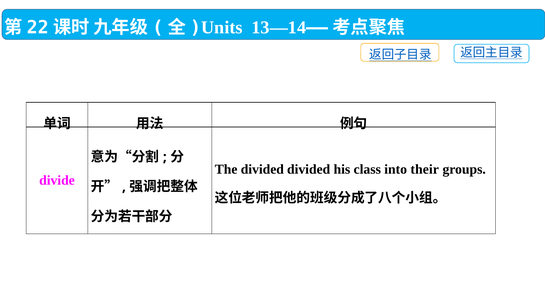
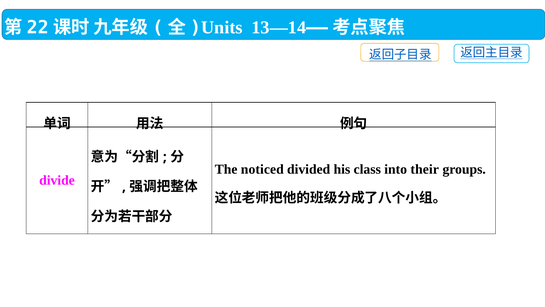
The divided: divided -> noticed (262, 169)
